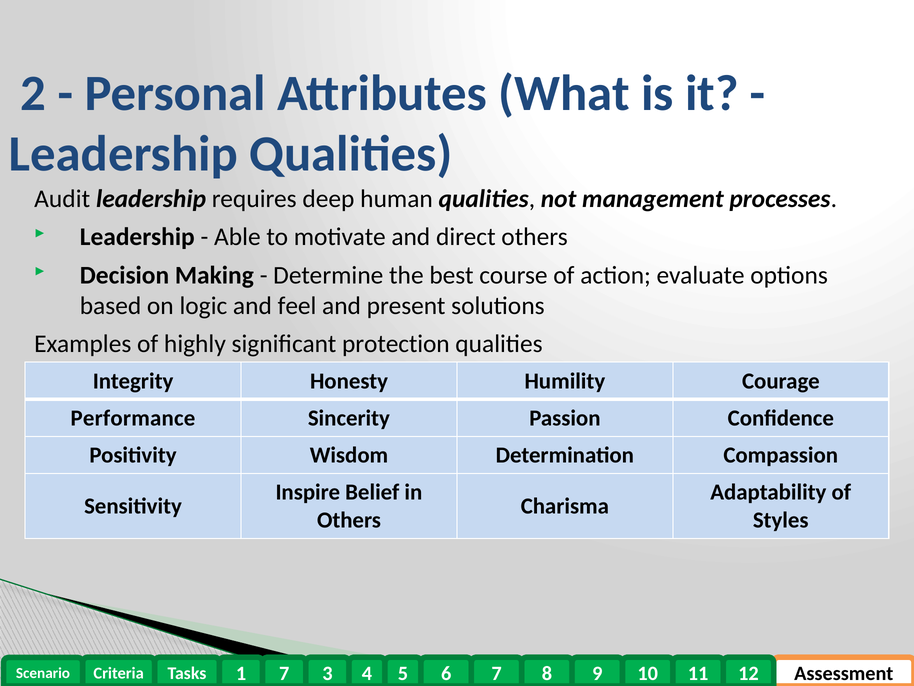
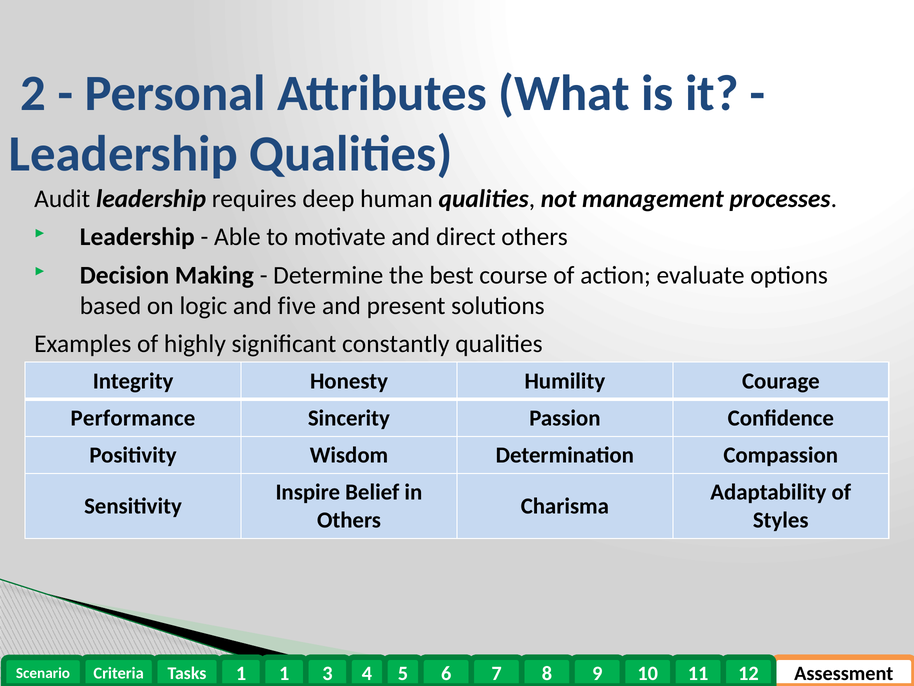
feel: feel -> five (297, 305)
protection: protection -> constantly (396, 344)
7: 7 -> 1 (284, 673)
